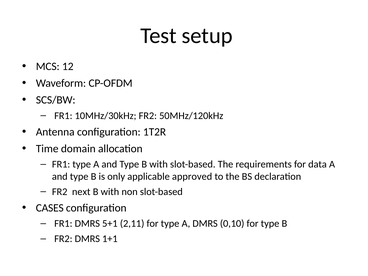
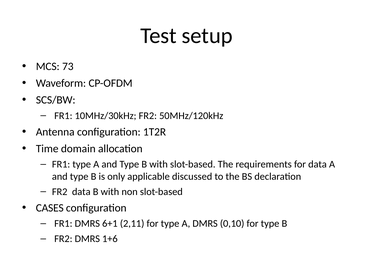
12: 12 -> 73 (68, 66)
approved: approved -> discussed (192, 177)
FR2 next: next -> data (81, 192)
5+1: 5+1 -> 6+1 (110, 224)
1+1: 1+1 -> 1+6 (110, 239)
